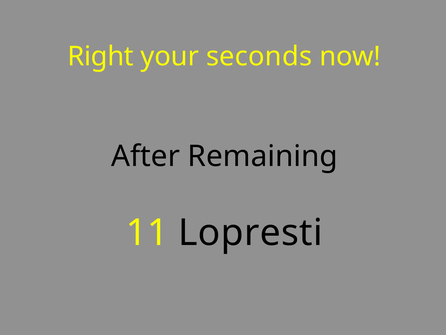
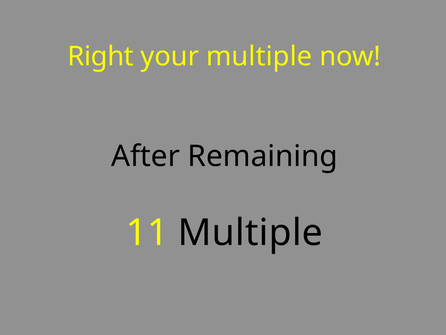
your seconds: seconds -> multiple (259, 57)
11 Lopresti: Lopresti -> Multiple (250, 233)
